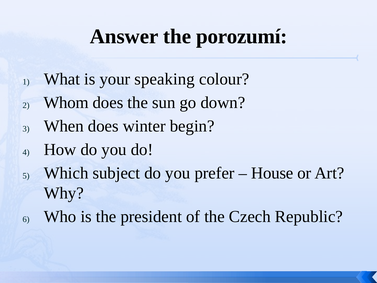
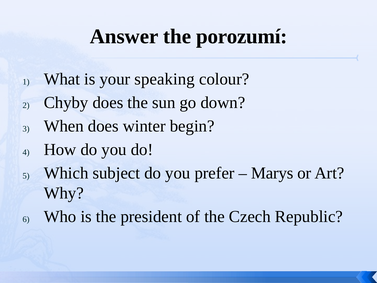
Whom: Whom -> Chyby (66, 103)
House: House -> Marys (272, 173)
